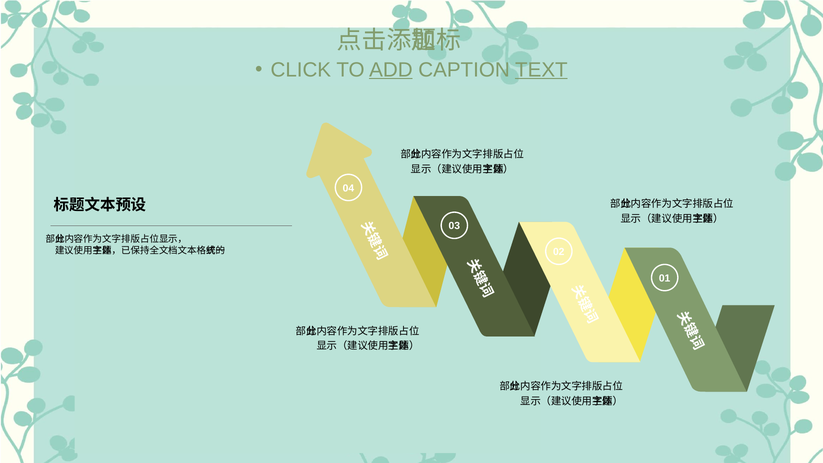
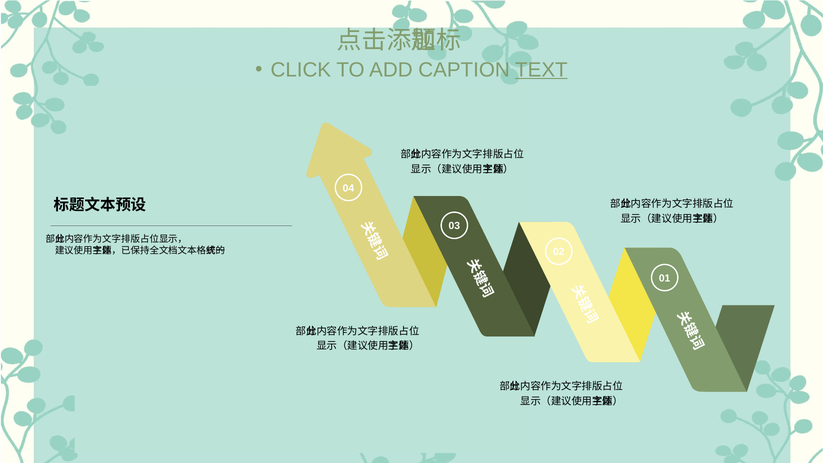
ADD underline: present -> none (391, 70)
